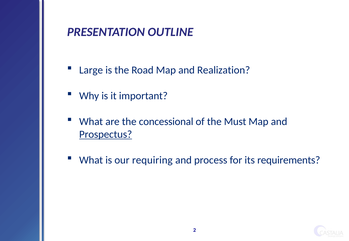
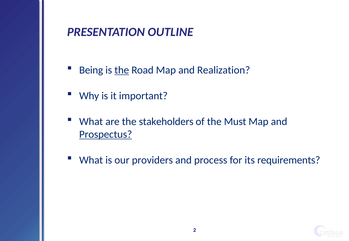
Large: Large -> Being (91, 70)
the underline: none -> present (122, 70)
concessional: concessional -> stakeholders (166, 122)
requiring: requiring -> providers (152, 160)
